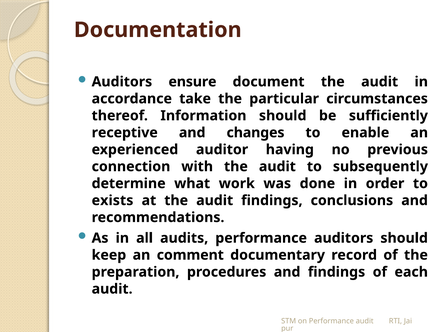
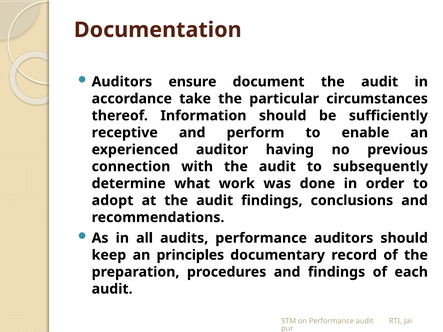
changes: changes -> perform (255, 133)
exists: exists -> adopt (113, 201)
comment: comment -> principles (190, 255)
